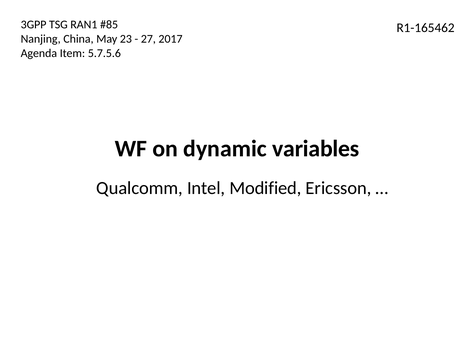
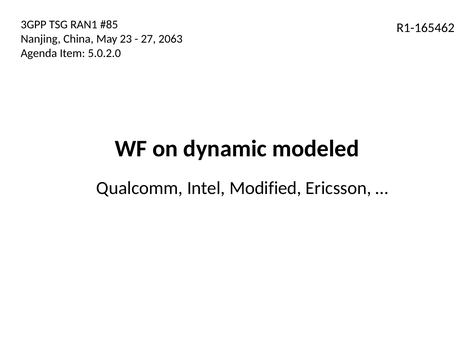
2017: 2017 -> 2063 (171, 39)
5.7.5.6: 5.7.5.6 -> 5.0.2.0 (104, 53)
variables: variables -> modeled (316, 149)
